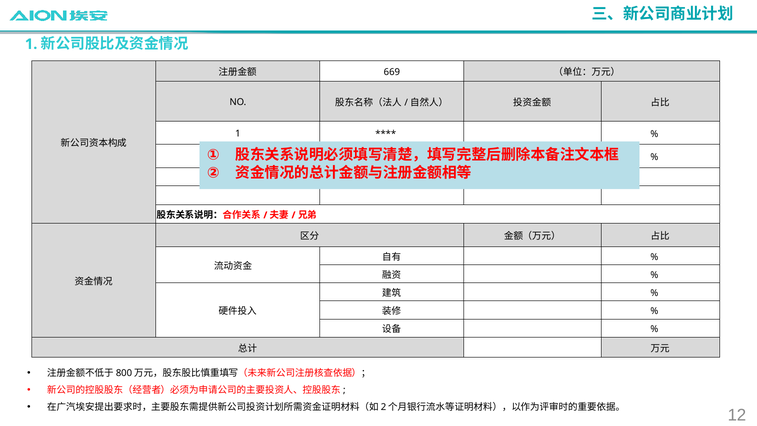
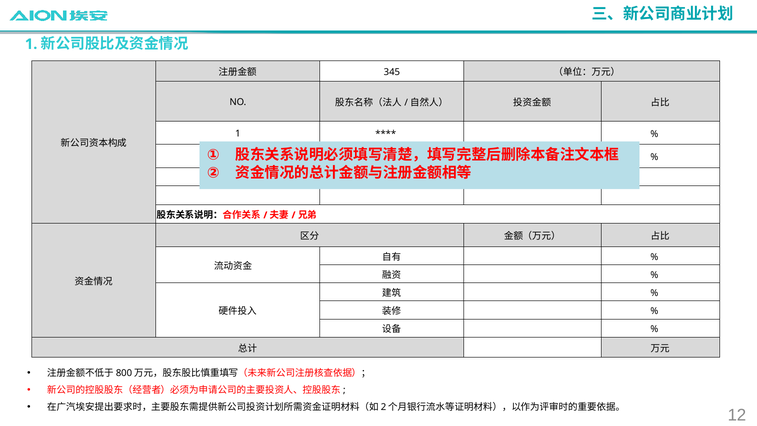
669: 669 -> 345 (392, 72)
